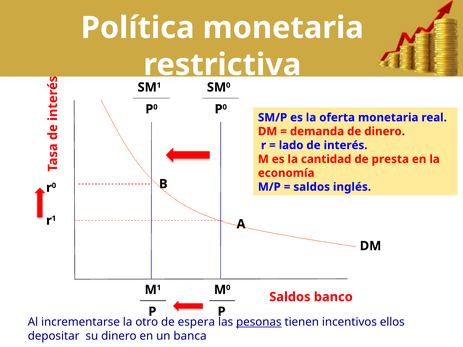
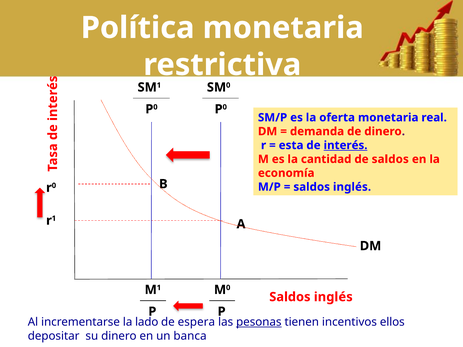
lado: lado -> esta (291, 145)
interés underline: none -> present (346, 145)
de presta: presta -> saldos (390, 159)
banco: banco -> inglés (333, 297)
otro: otro -> lado (147, 322)
